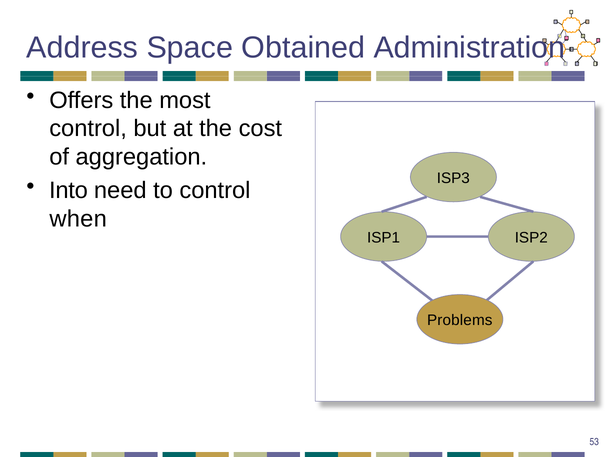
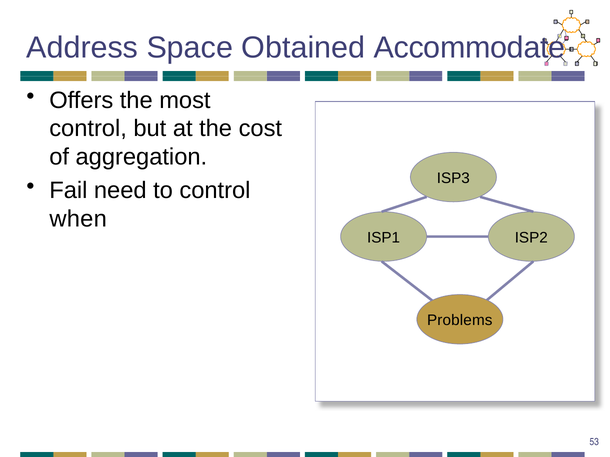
Administration: Administration -> Accommodate (469, 48)
Into: Into -> Fail (68, 190)
